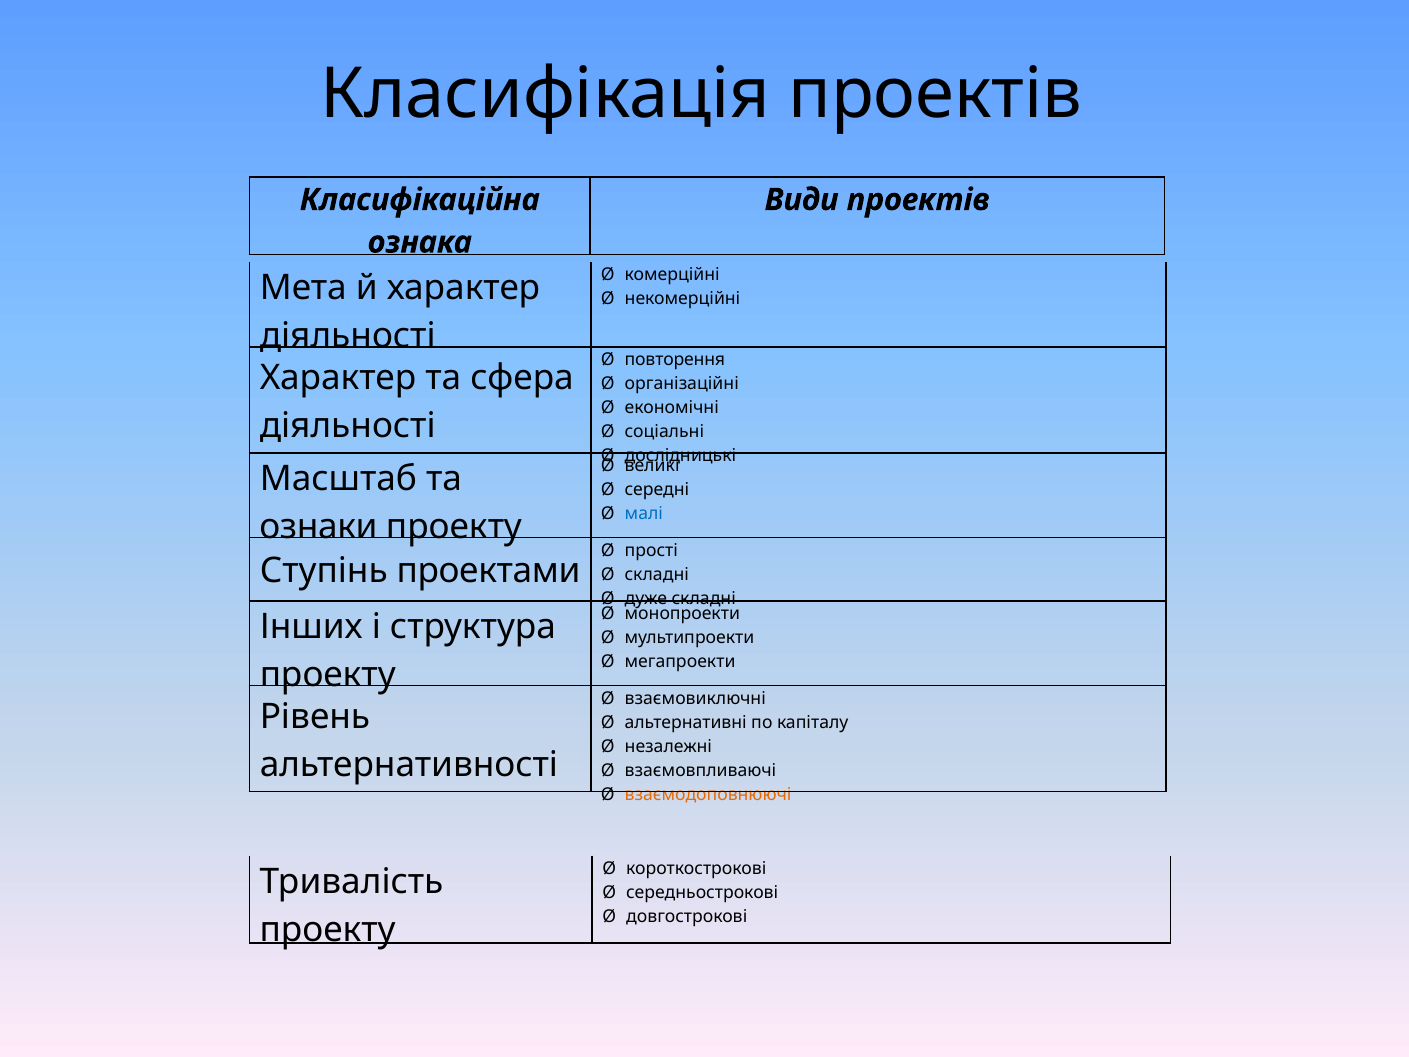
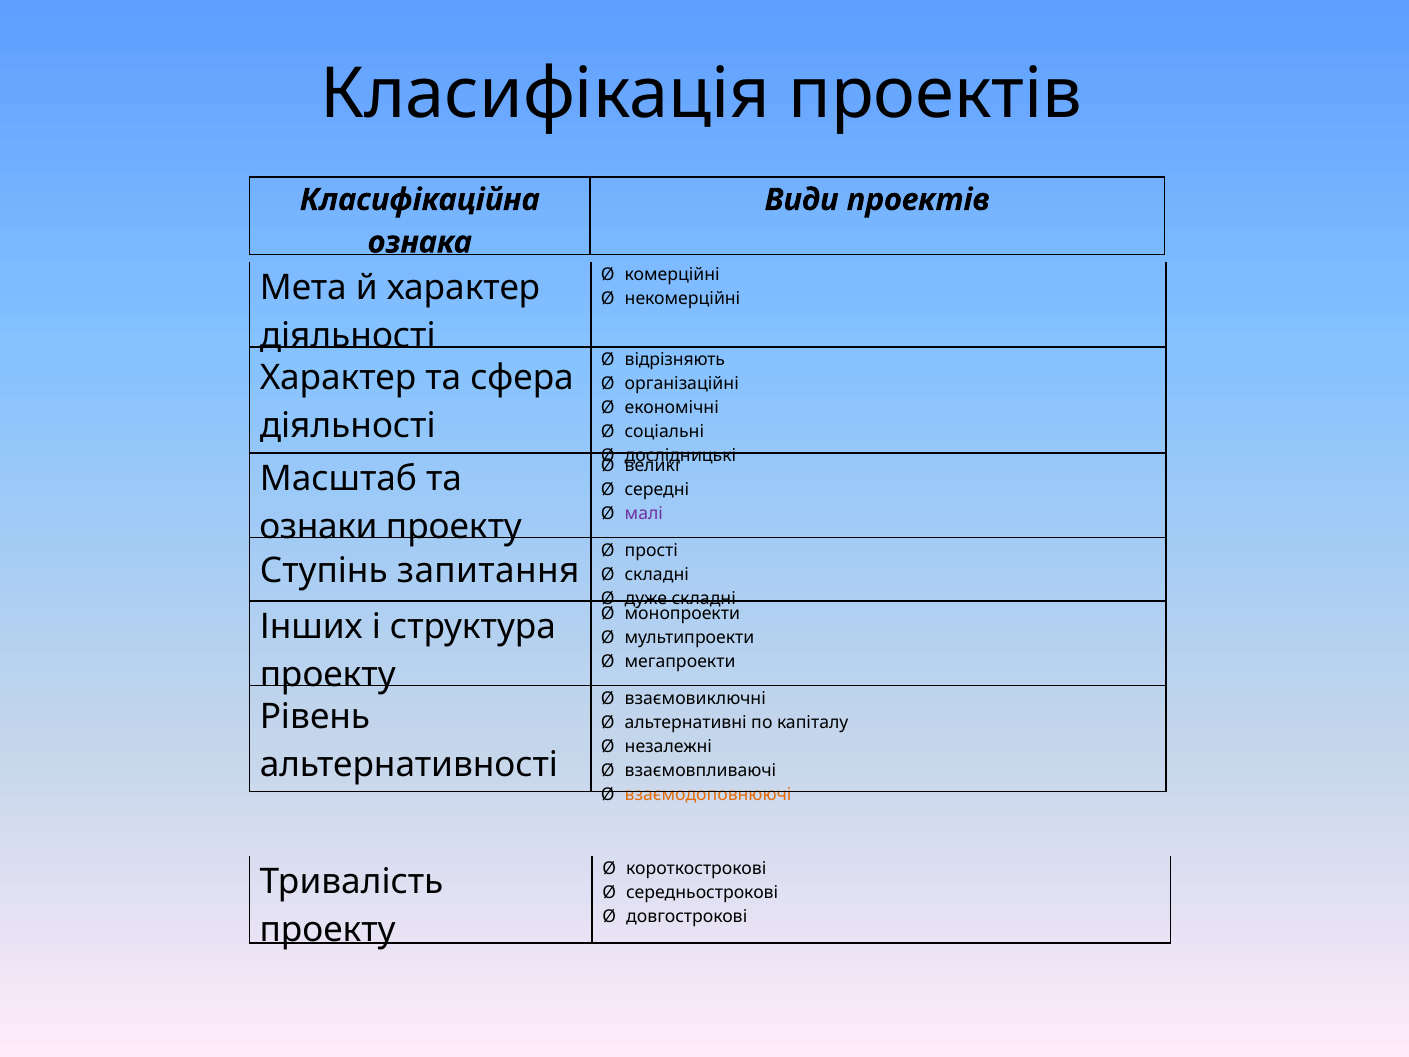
повторення: повторення -> відрізняють (675, 360)
малі colour: blue -> purple (644, 514)
проектами: проектами -> запитання (488, 571)
